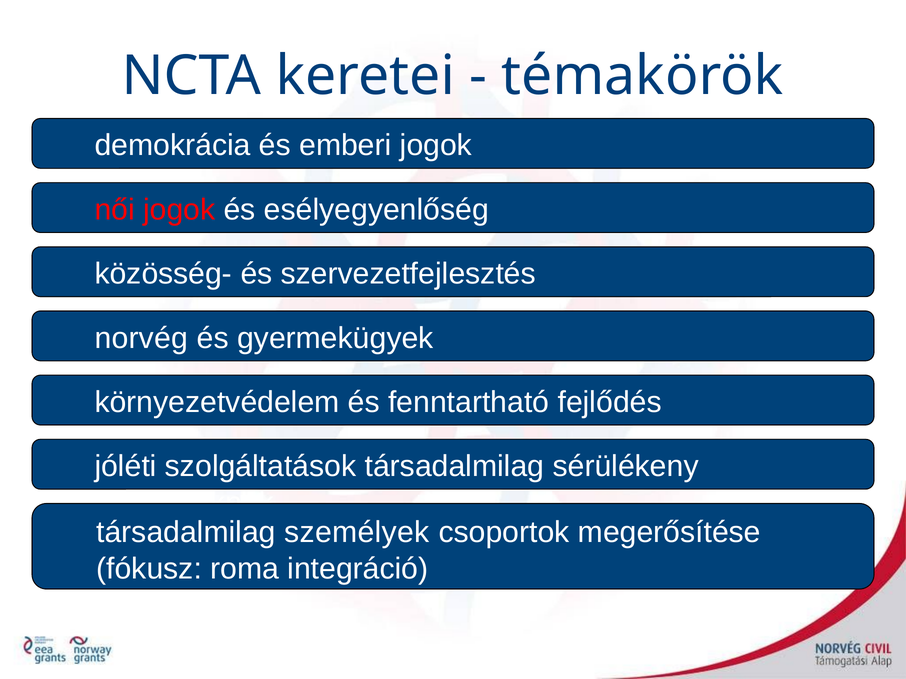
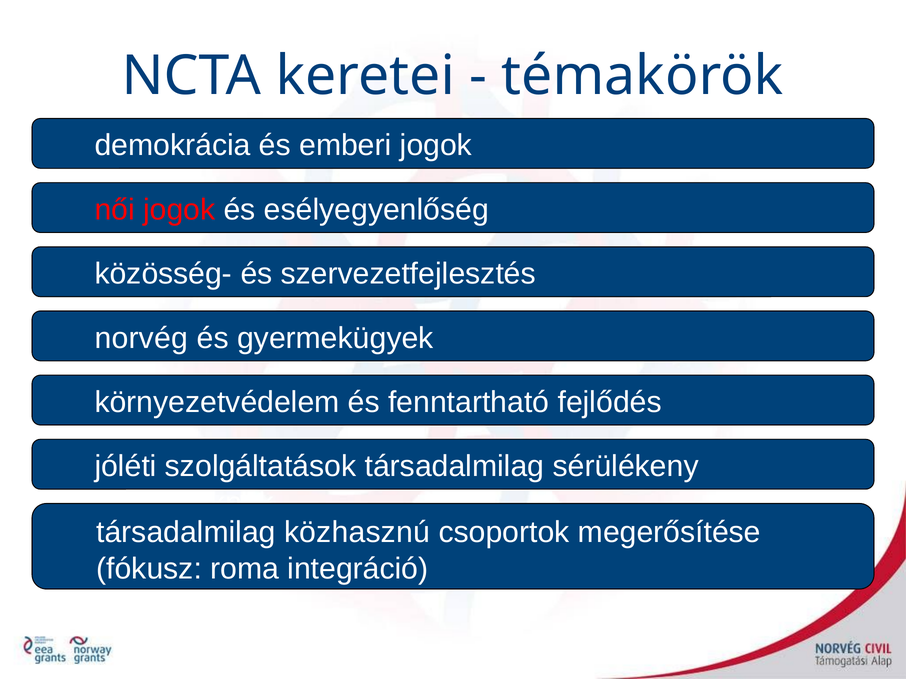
személyek: személyek -> közhasznú (357, 533)
